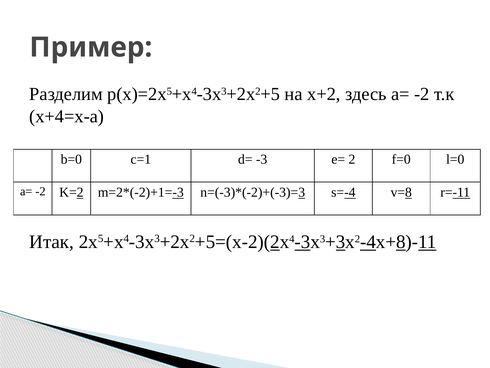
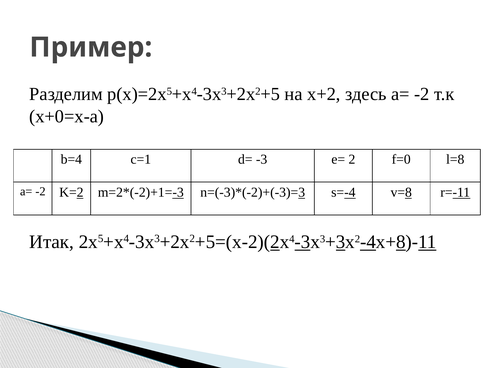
х+4=х-а: х+4=х-а -> х+0=х-а (67, 116)
b=0: b=0 -> b=4 (71, 159)
l=0: l=0 -> l=8 (455, 159)
